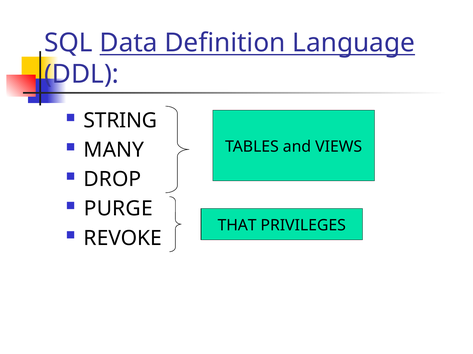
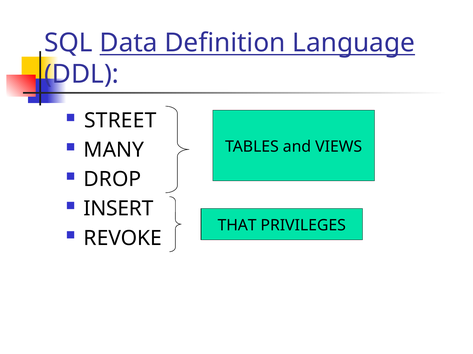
STRING: STRING -> STREET (120, 121)
PURGE: PURGE -> INSERT (118, 209)
